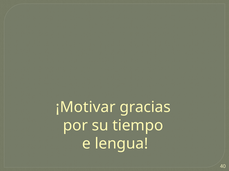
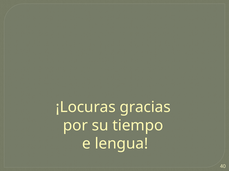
¡Motivar: ¡Motivar -> ¡Locuras (86, 108)
